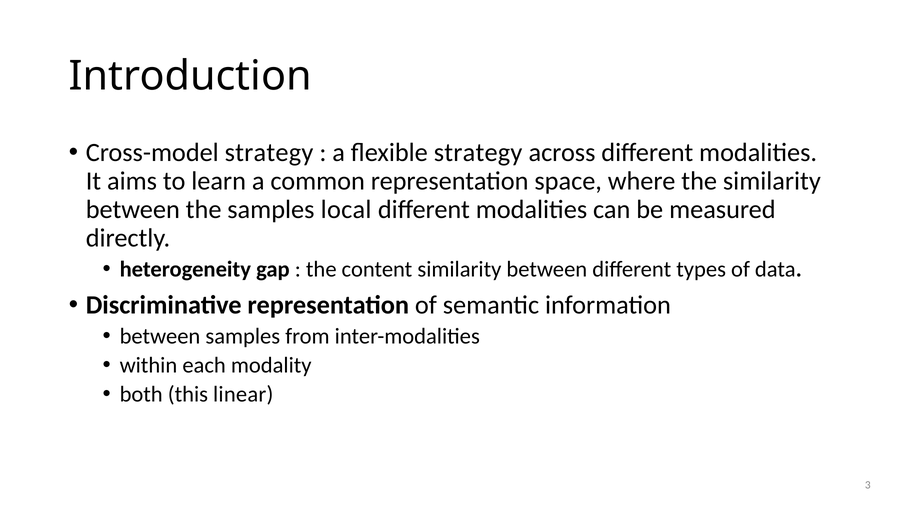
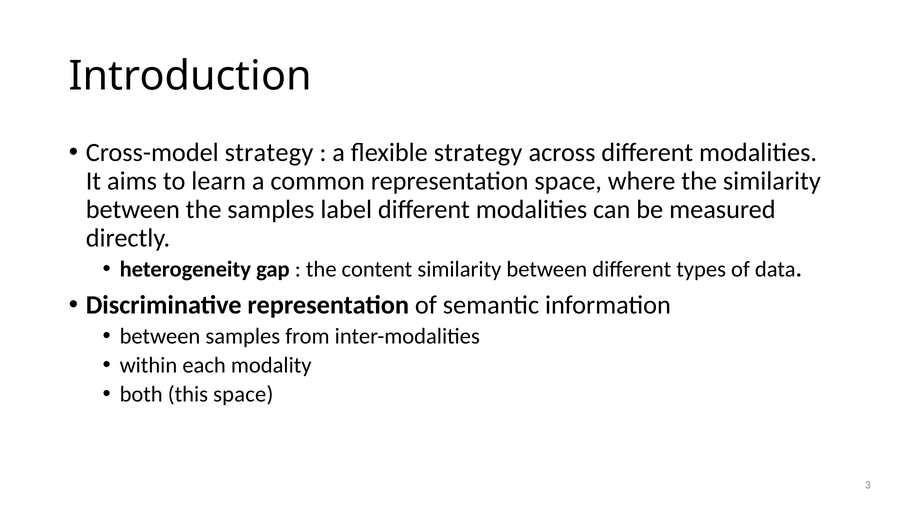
local: local -> label (346, 210)
this linear: linear -> space (243, 394)
